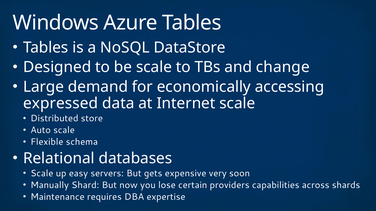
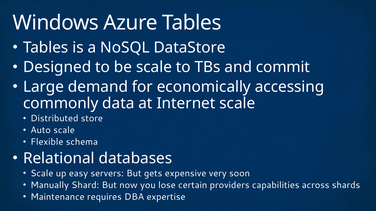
change: change -> commit (283, 67)
expressed: expressed -> commonly (61, 104)
